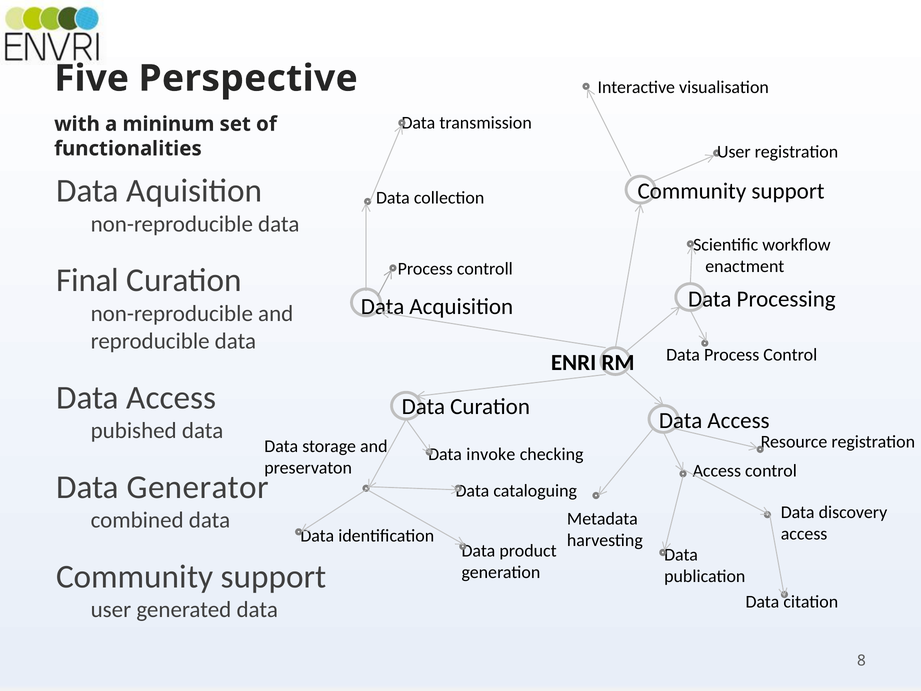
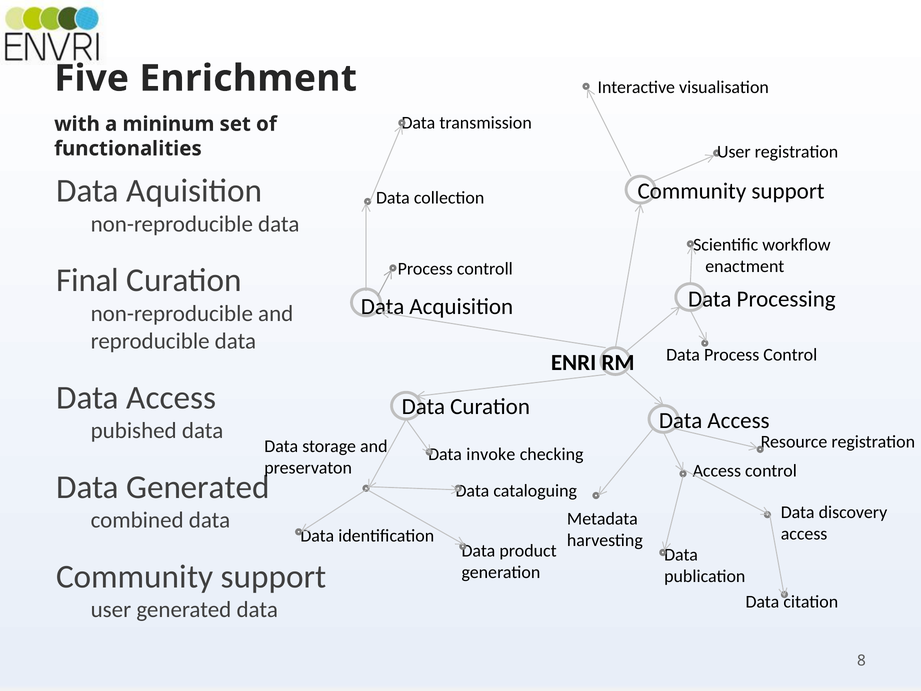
Perspective: Perspective -> Enrichment (248, 78)
Data Generator: Generator -> Generated (198, 487)
